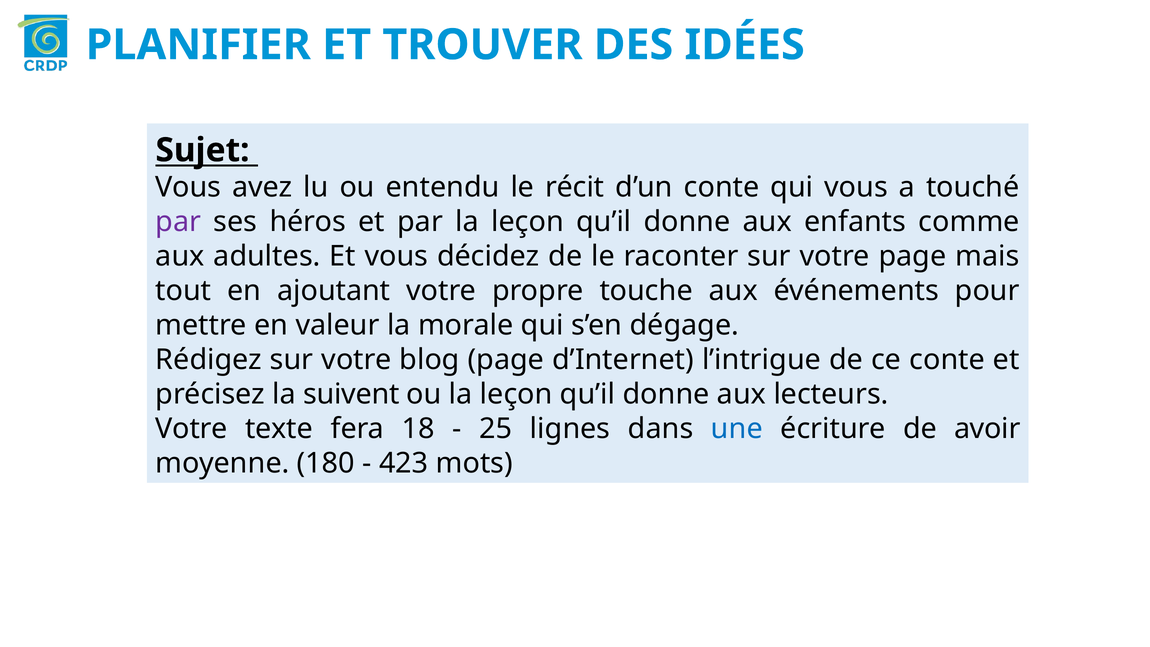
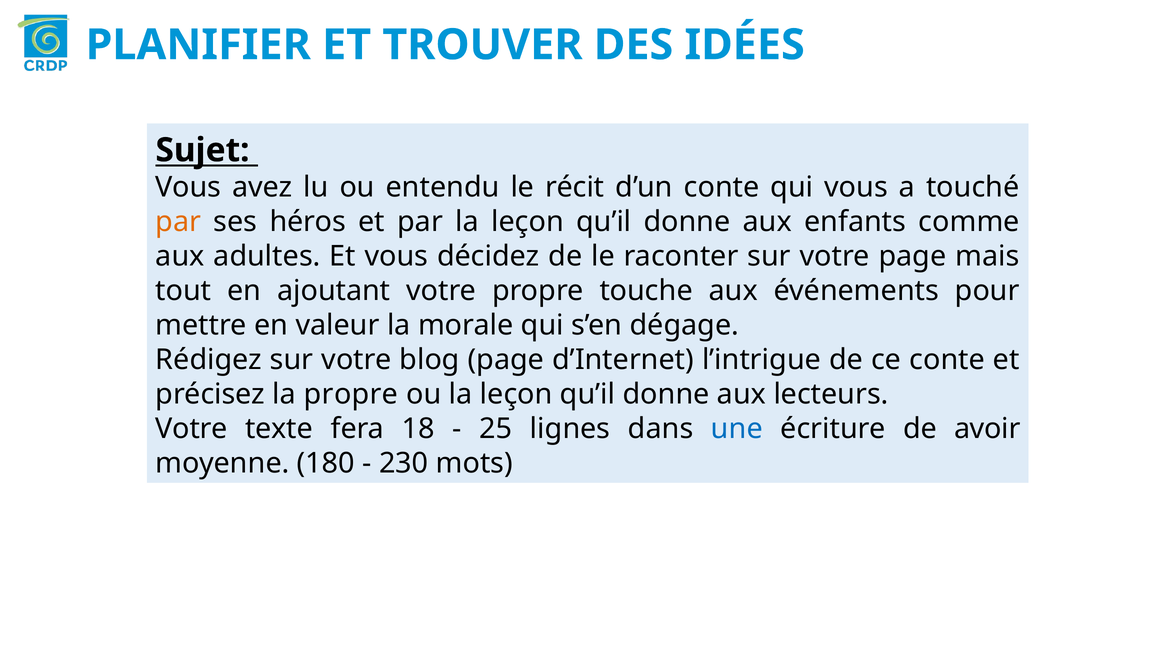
par colour: purple -> orange (178, 222)
la suivent: suivent -> propre (351, 394)
423: 423 -> 230 (404, 463)
